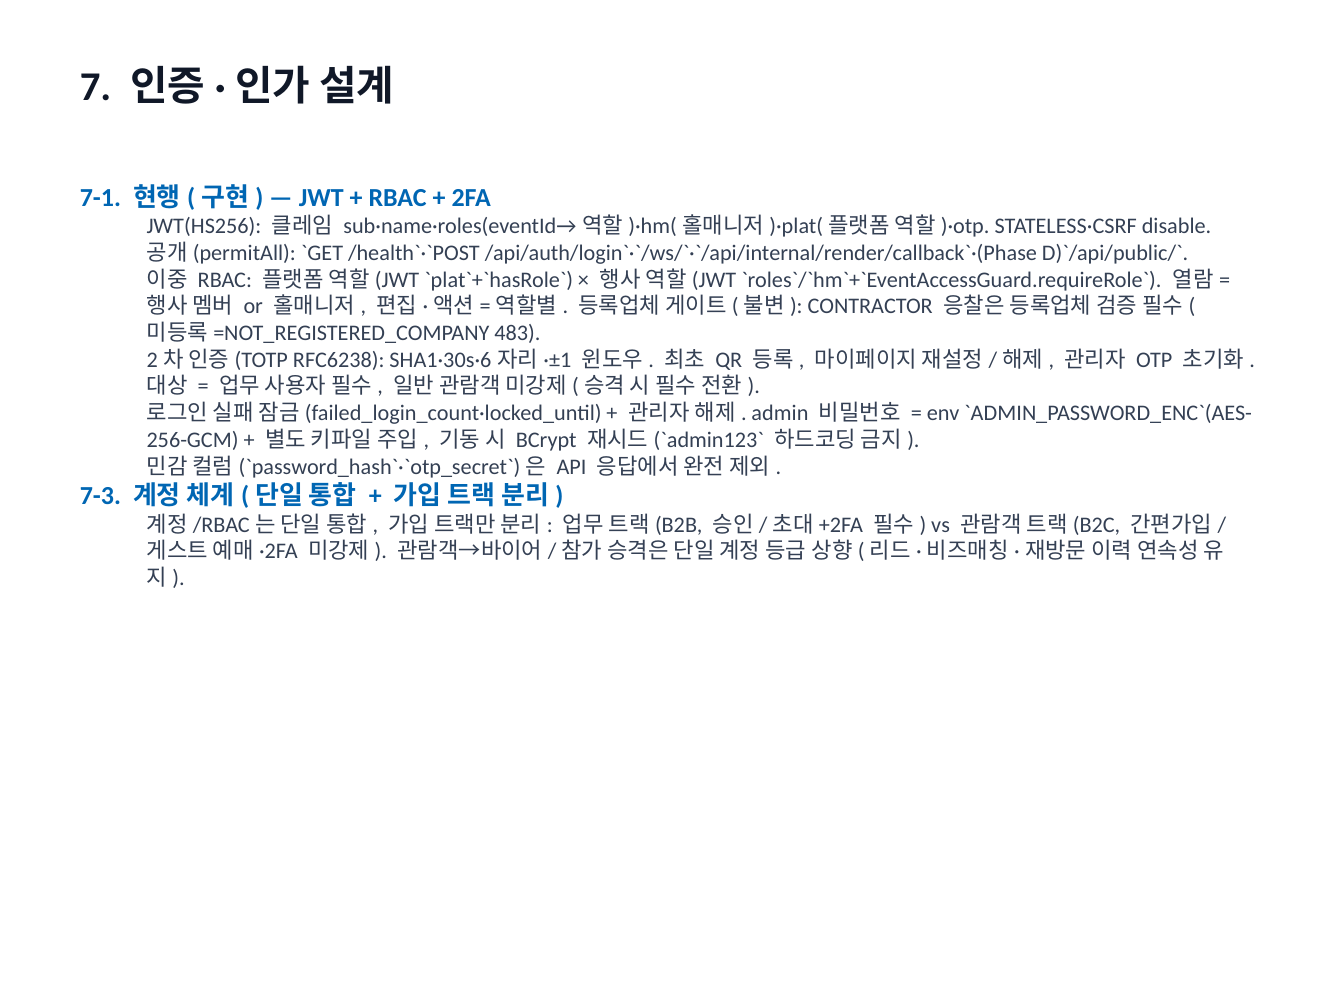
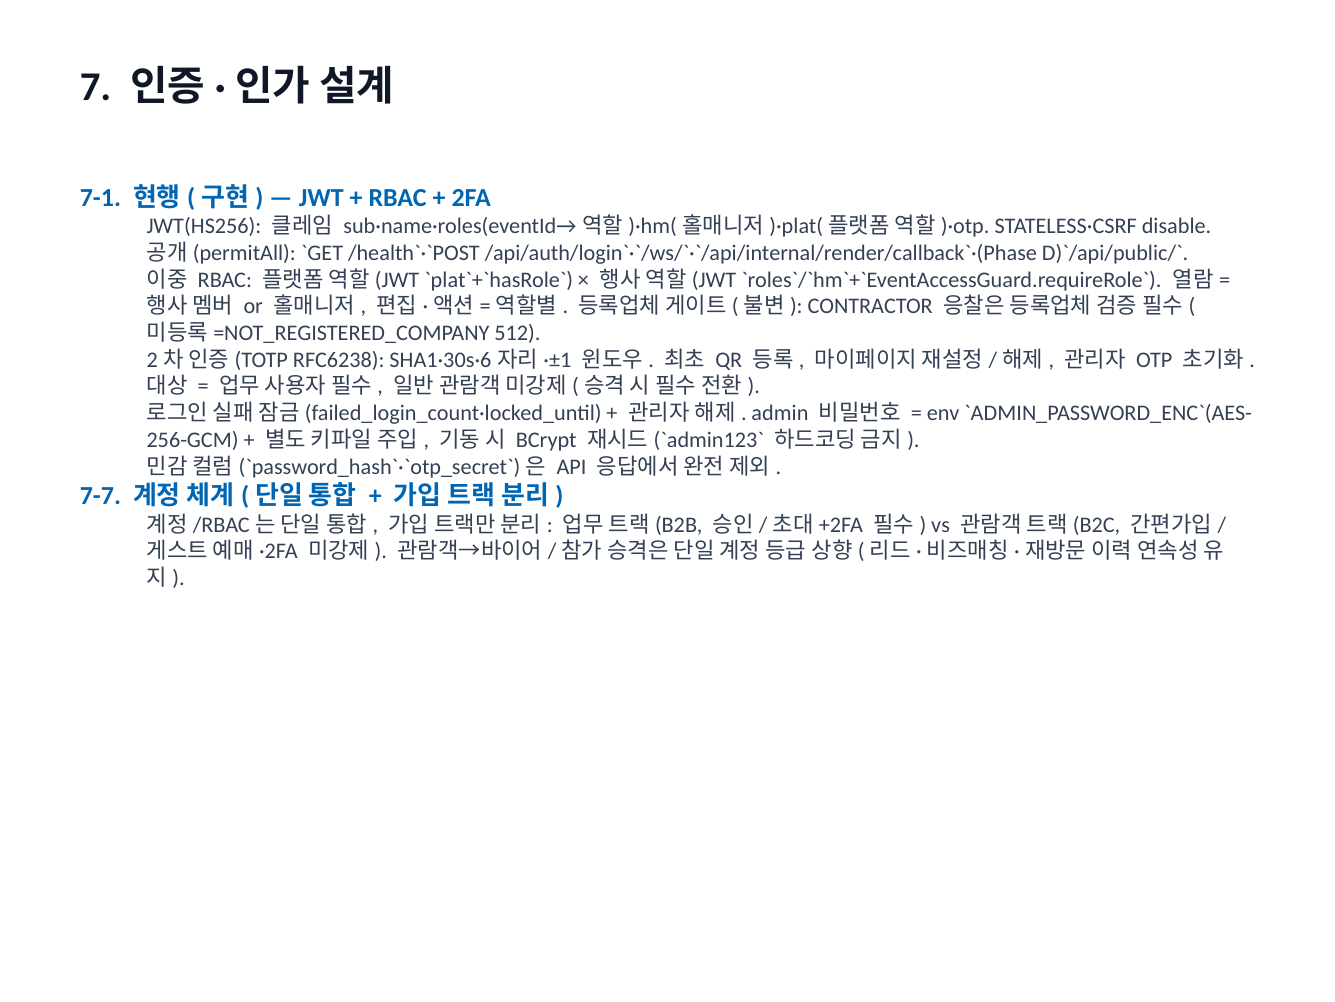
483: 483 -> 512 (517, 333)
7-3: 7-3 -> 7-7 (100, 496)
